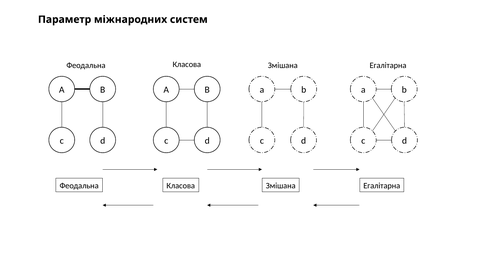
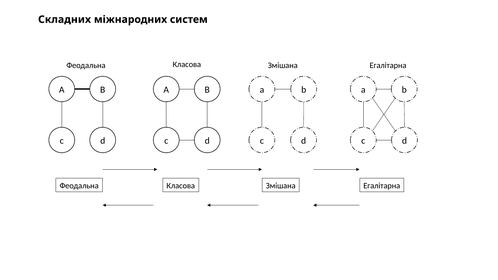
Параметр: Параметр -> Складних (65, 19)
